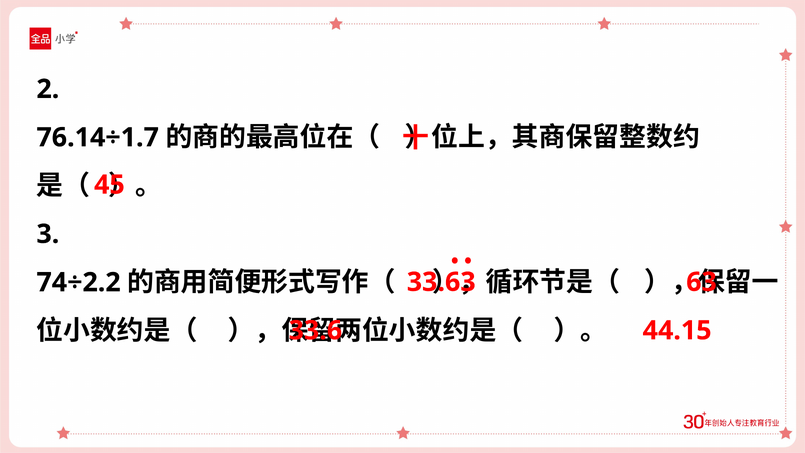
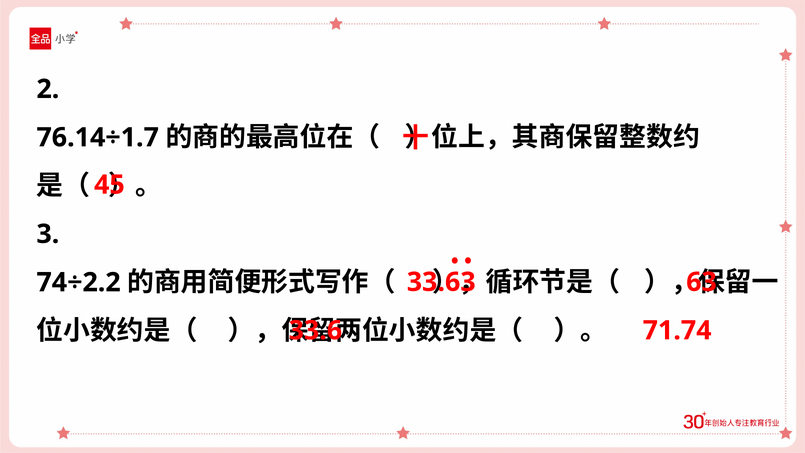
44.15: 44.15 -> 71.74 (677, 330)
